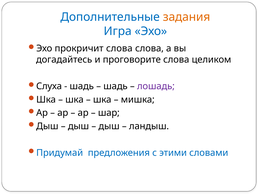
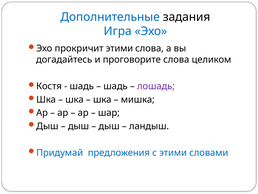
задания colour: orange -> black (187, 17)
прокричит слова: слова -> этими (119, 48)
Слуха: Слуха -> Костя (49, 86)
